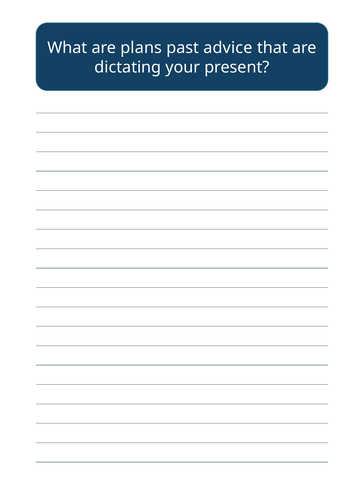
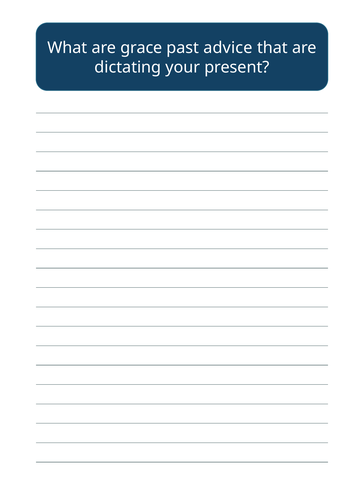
plans: plans -> grace (141, 48)
